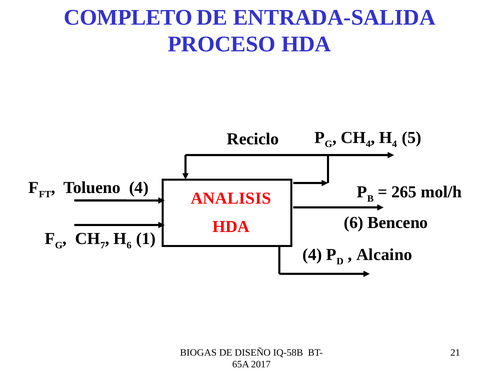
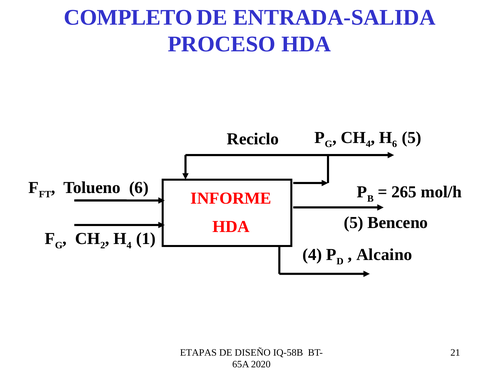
4: 4 -> 6 (395, 144)
Tolueno 4: 4 -> 6 (139, 188)
ANALISIS: ANALISIS -> INFORME (231, 198)
HDA 6: 6 -> 5 (354, 223)
7: 7 -> 2 (103, 245)
6: 6 -> 4 (129, 245)
BIOGAS: BIOGAS -> ETAPAS (198, 353)
2017: 2017 -> 2020 (261, 365)
